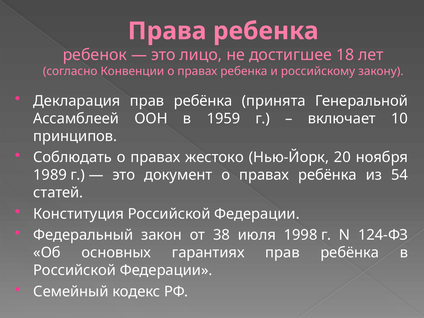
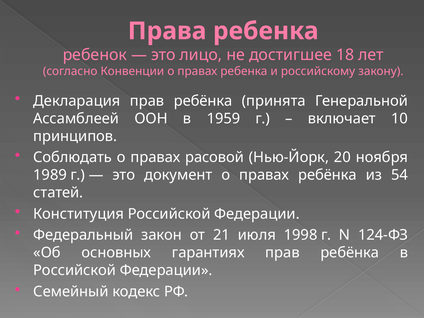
жестоко: жестоко -> расовой (215, 157)
38: 38 -> 21 (222, 235)
